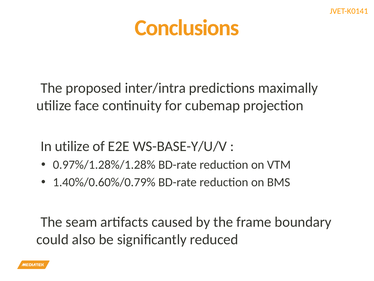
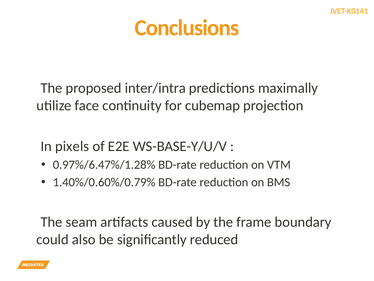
utilize: utilize -> pixels (72, 146)
0.97%/1.28%/1.28%: 0.97%/1.28%/1.28% -> 0.97%/6.47%/1.28% (104, 165)
